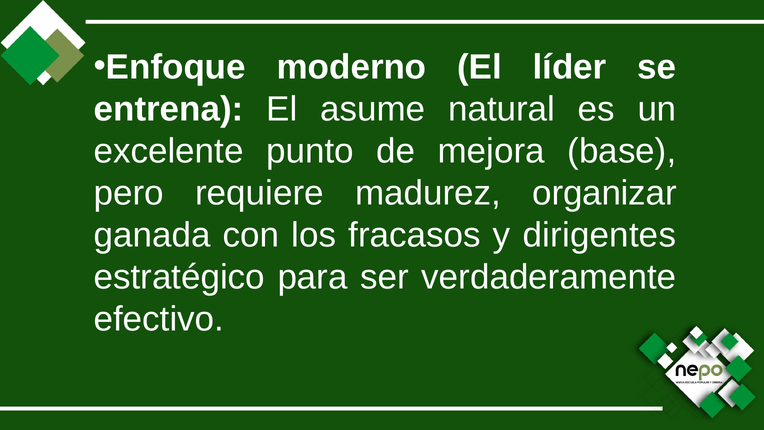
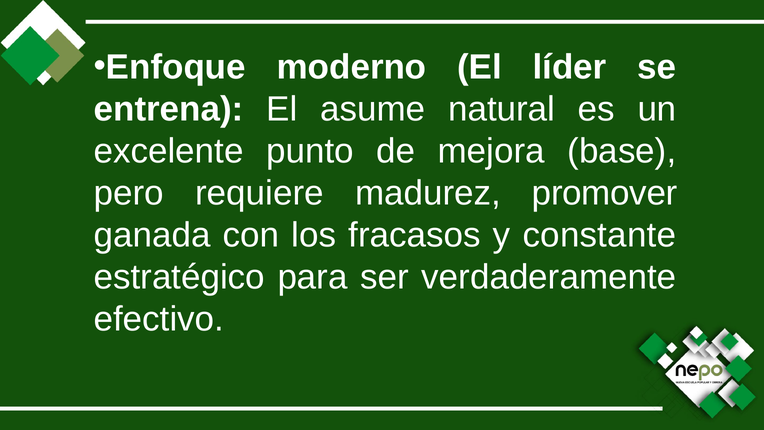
organizar: organizar -> promover (605, 193)
dirigentes: dirigentes -> constante (599, 235)
